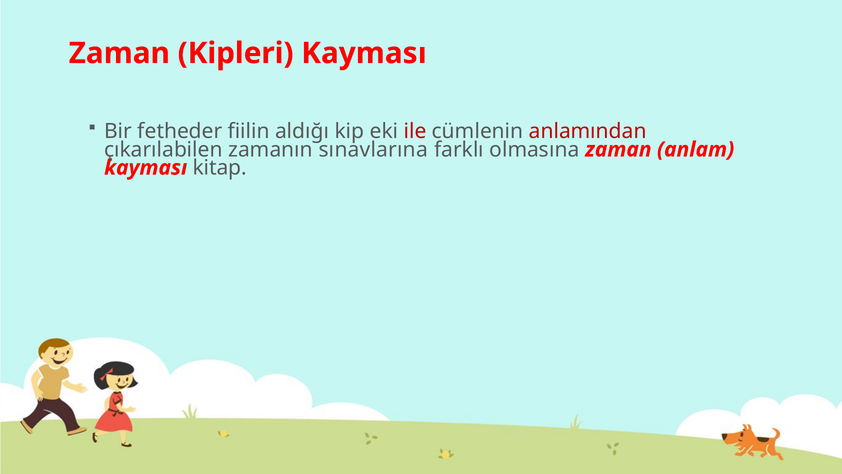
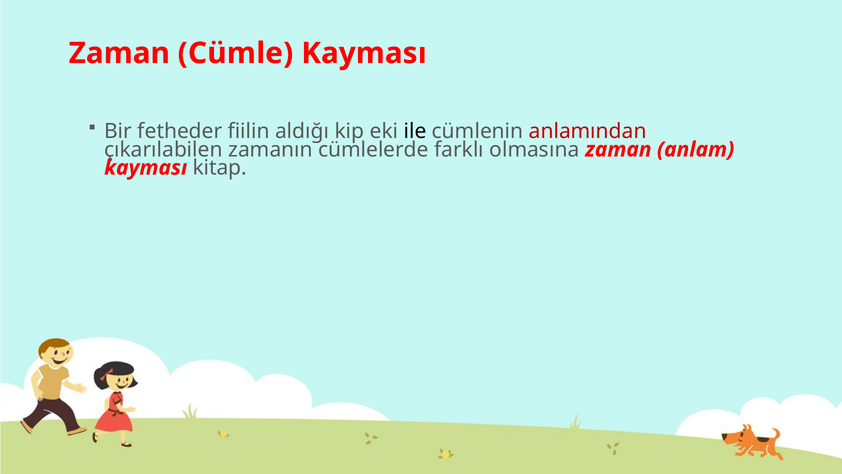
Kipleri: Kipleri -> Cümle (235, 53)
ile colour: red -> black (415, 131)
sınavlarına: sınavlarına -> cümlelerde (373, 149)
